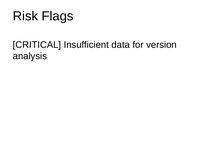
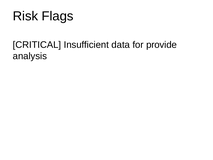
version: version -> provide (162, 45)
